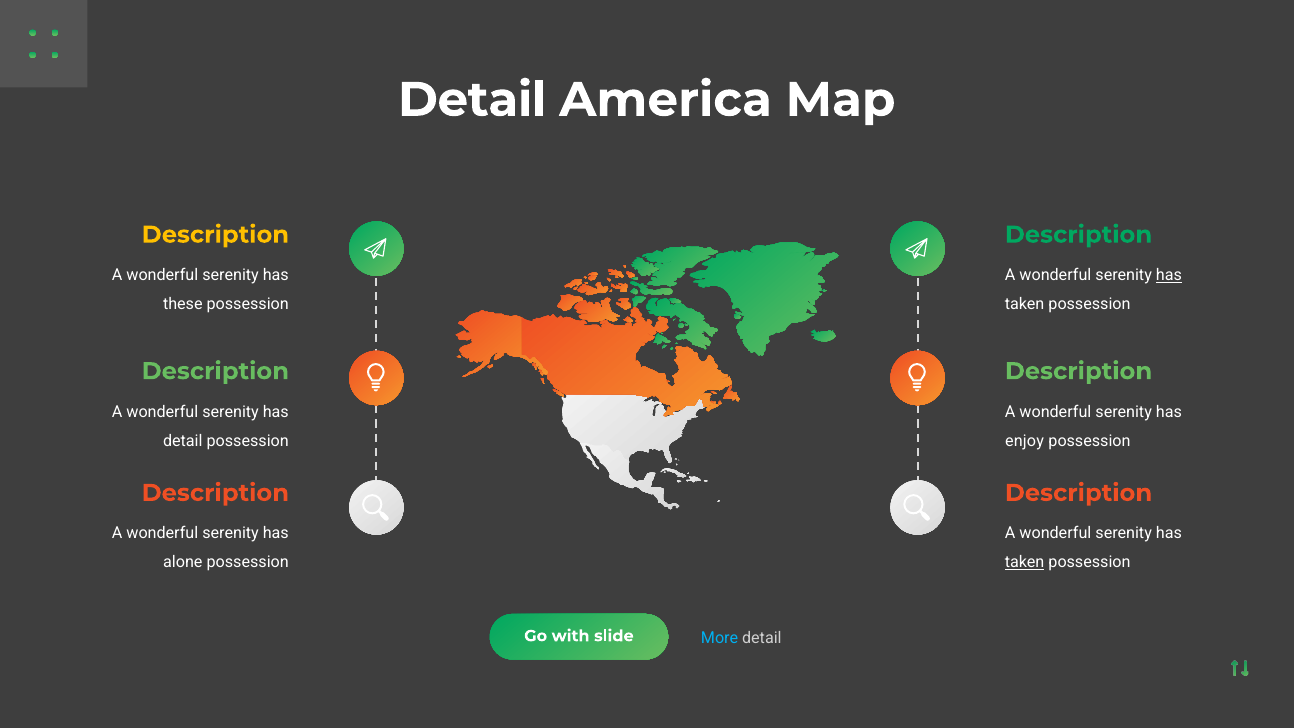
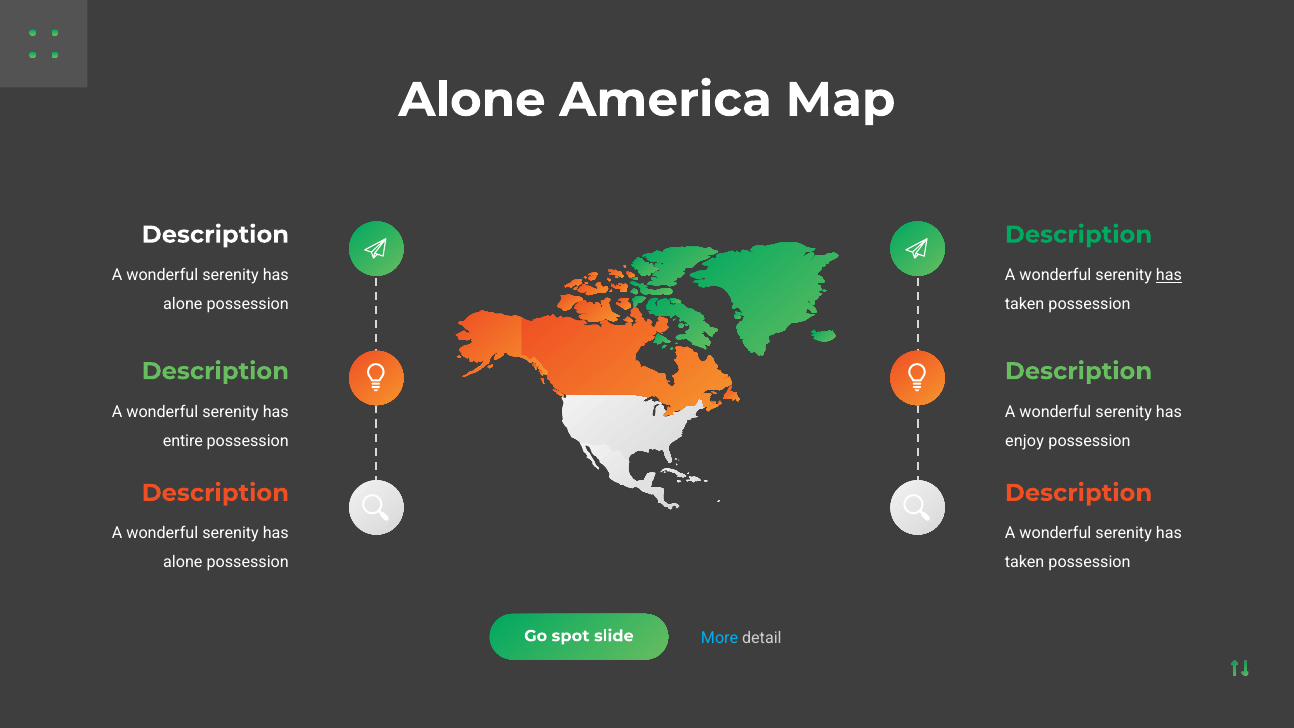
Detail: Detail -> Alone (472, 100)
Description colour: yellow -> white (215, 235)
these: these -> alone (183, 304)
detail: detail -> entire (183, 441)
taken underline: present -> none (1025, 562)
with: with -> spot (571, 636)
